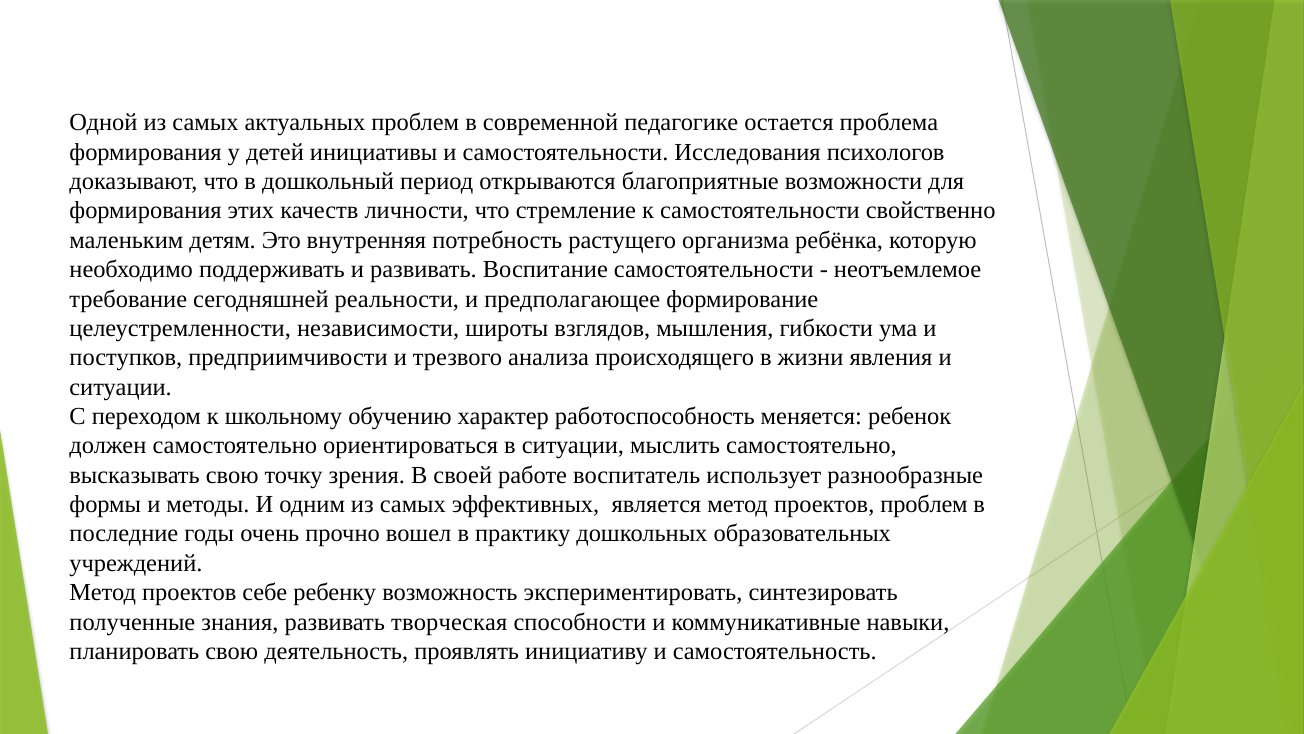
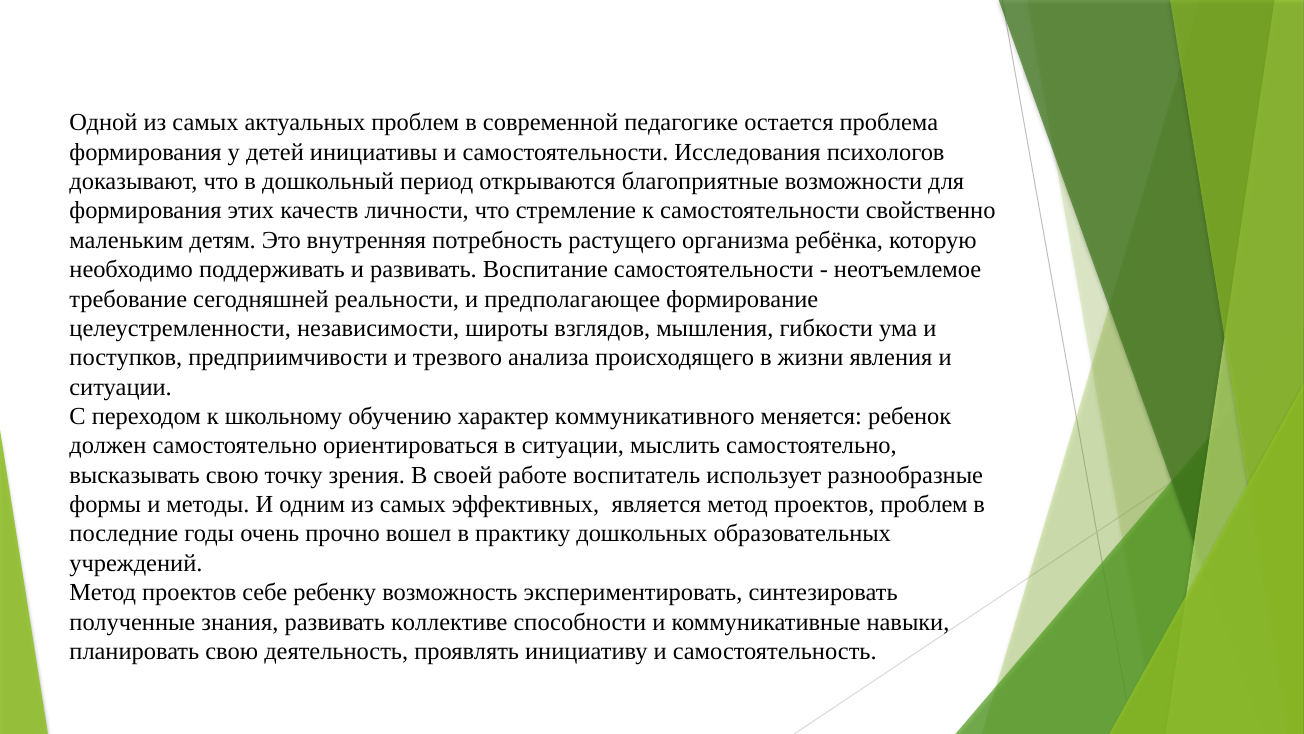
работоспособность: работоспособность -> коммуникативного (655, 416)
творческая: творческая -> коллективе (449, 622)
